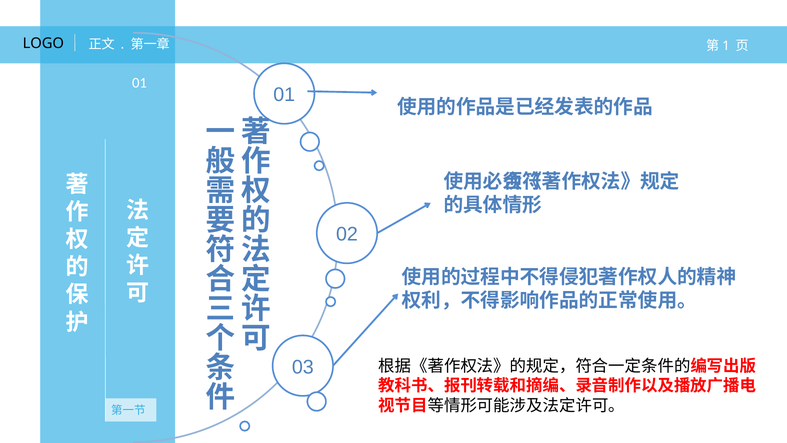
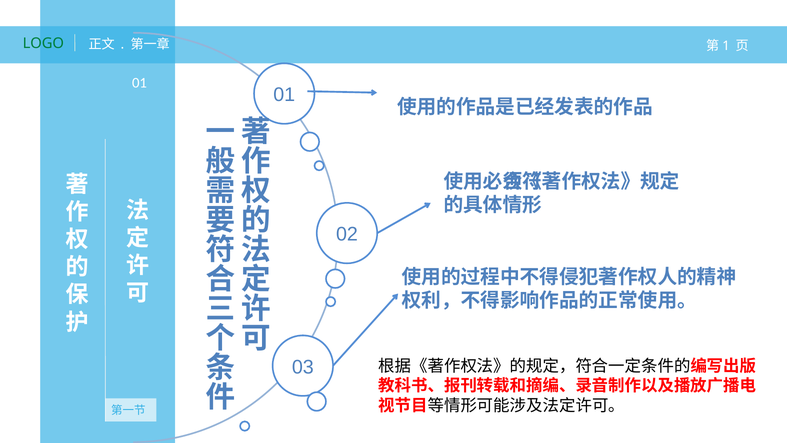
LOGO colour: black -> green (43, 44)
